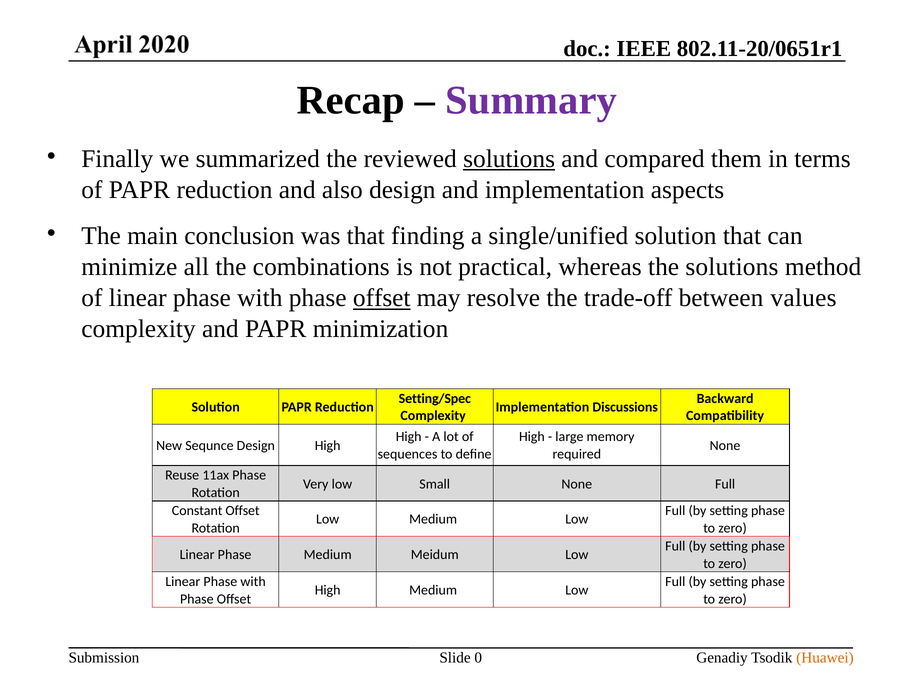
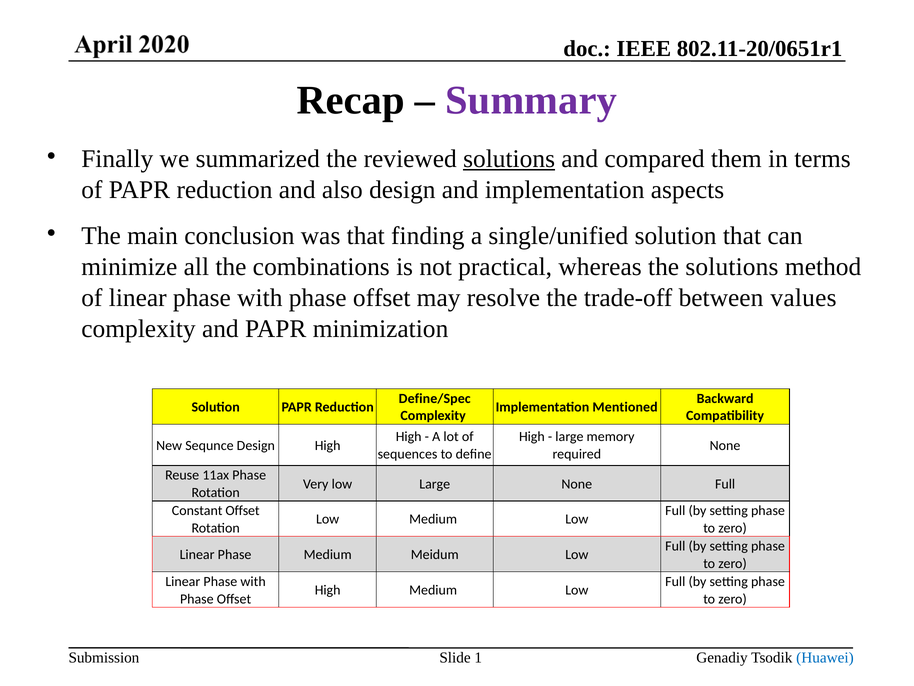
offset underline: present -> none (382, 298)
Setting/Spec: Setting/Spec -> Define/Spec (435, 398)
Discussions: Discussions -> Mentioned (625, 407)
low Small: Small -> Large (435, 484)
0: 0 -> 1 (478, 657)
Huawei colour: orange -> blue (825, 657)
